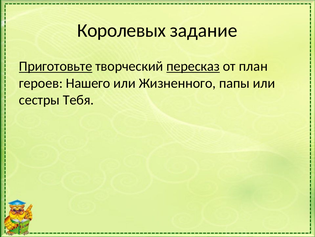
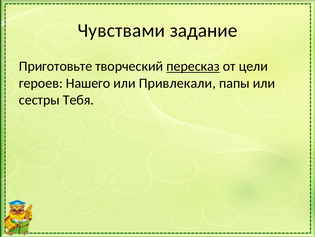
Королевых: Королевых -> Чувствами (121, 30)
Приготовьте underline: present -> none (56, 66)
план: план -> цели (253, 66)
Жизненного: Жизненного -> Привлекали (177, 83)
